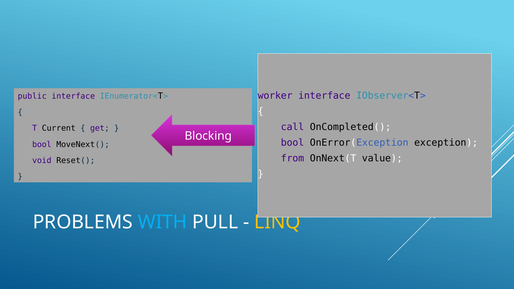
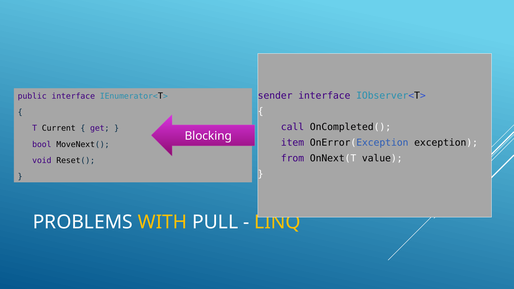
worker: worker -> sender (275, 96)
bool: bool -> item (292, 143)
WITH colour: light blue -> yellow (162, 222)
